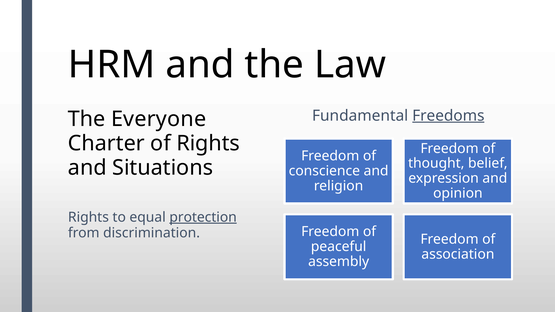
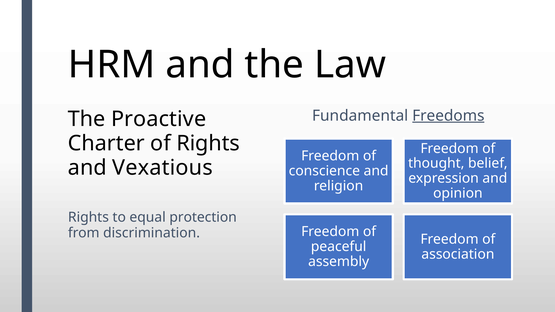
Everyone: Everyone -> Proactive (159, 119)
Situations: Situations -> Vexatious (163, 168)
protection underline: present -> none (203, 217)
